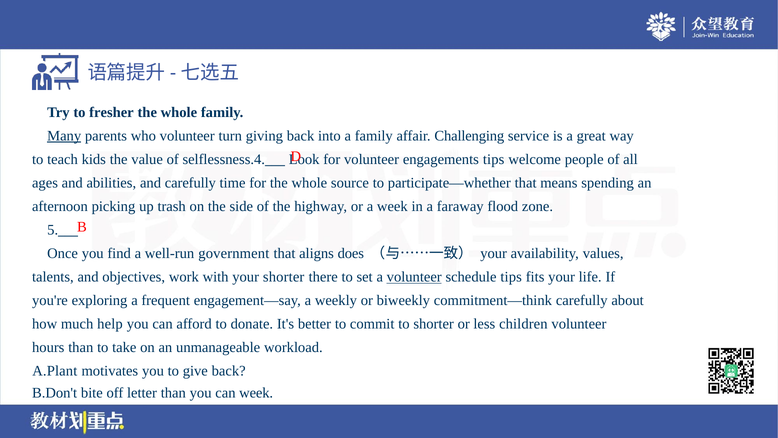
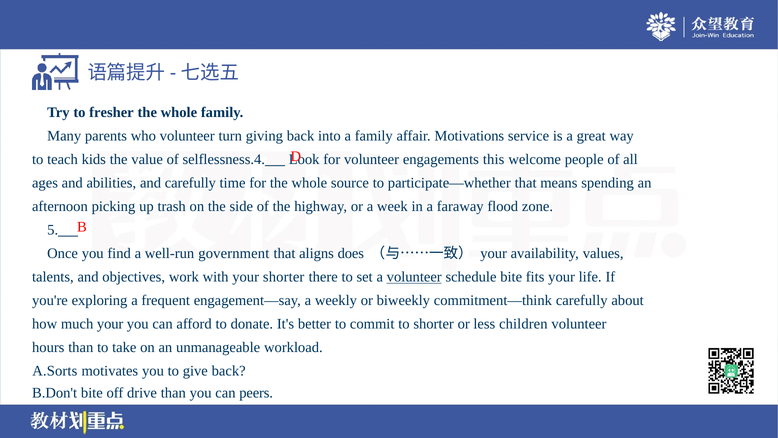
Many underline: present -> none (64, 136)
Challenging: Challenging -> Motivations (469, 136)
engagements tips: tips -> this (494, 159)
schedule tips: tips -> bite (511, 277)
much help: help -> your (110, 324)
A.Plant: A.Plant -> A.Sorts (55, 371)
letter: letter -> drive (142, 393)
can week: week -> peers (256, 393)
